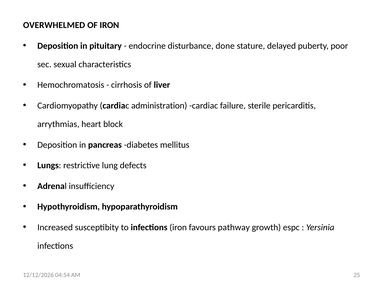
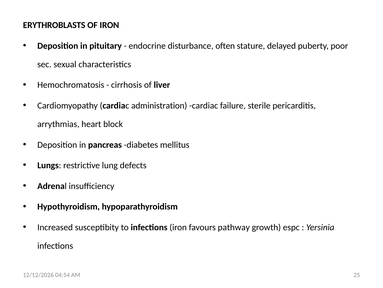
OVERWHELMED: OVERWHELMED -> ERYTHROBLASTS (54, 25)
done: done -> often (225, 46)
